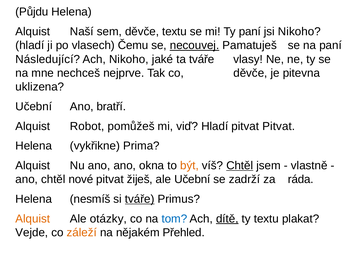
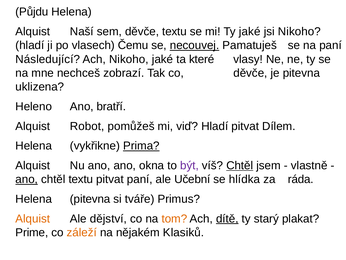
Ty paní: paní -> jaké (250, 31)
ta tváře: tváře -> které (202, 59)
nejprve: nejprve -> zobrazí (124, 73)
Učební: Učební -> Heleno (34, 106)
pitvat Pitvat: Pitvat -> Dílem (279, 126)
Prima underline: none -> present (141, 146)
být colour: orange -> purple (189, 165)
ano underline: none -> present (27, 179)
chtěl nové: nové -> textu (81, 179)
pitvat žiješ: žiješ -> paní (140, 179)
zadrží: zadrží -> hlídka (244, 179)
Helena nesmíš: nesmíš -> pitevna (90, 199)
tváře underline: present -> none (140, 199)
otázky: otázky -> dějství (108, 218)
tom colour: blue -> orange (174, 218)
ty textu: textu -> starý (266, 218)
Vejde: Vejde -> Prime (32, 232)
Přehled: Přehled -> Klasiků (184, 232)
